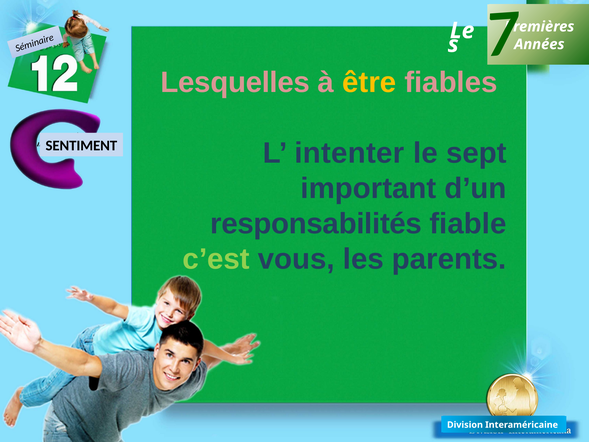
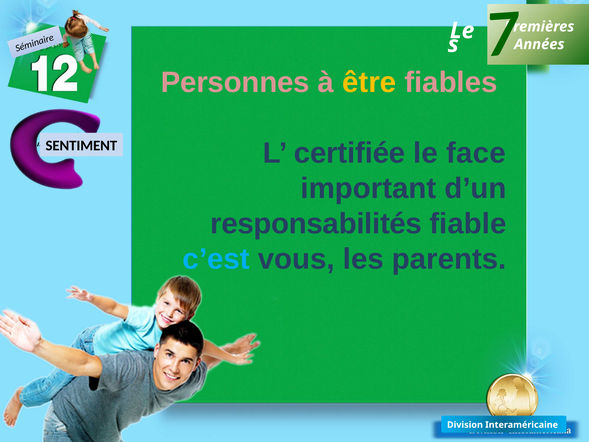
Lesquelles: Lesquelles -> Personnes (235, 82)
intenter: intenter -> certifiée (350, 153)
sept: sept -> face (476, 153)
c’est colour: light green -> light blue (216, 259)
